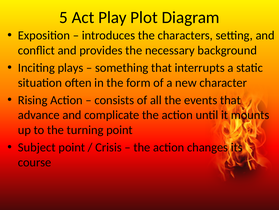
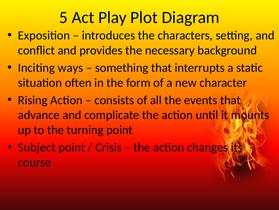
plays: plays -> ways (70, 68)
